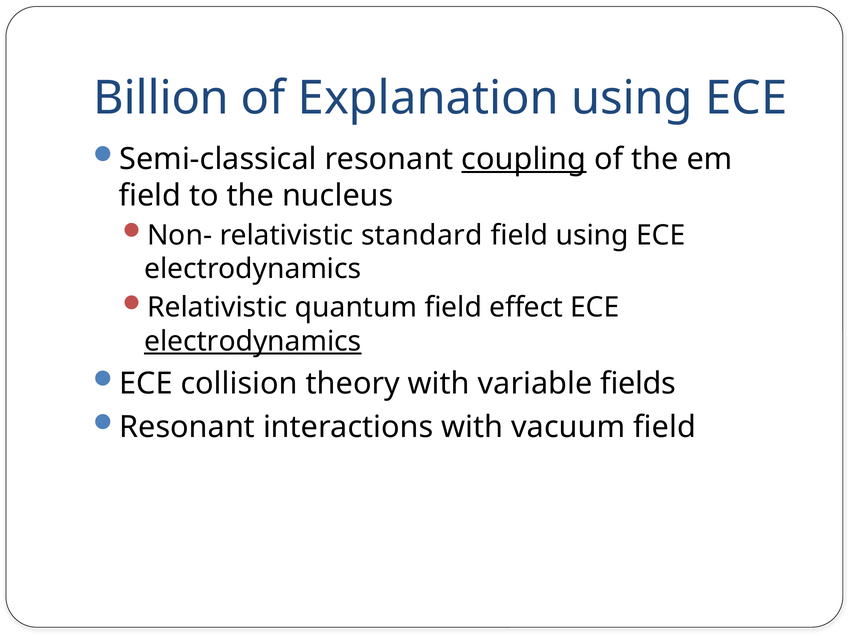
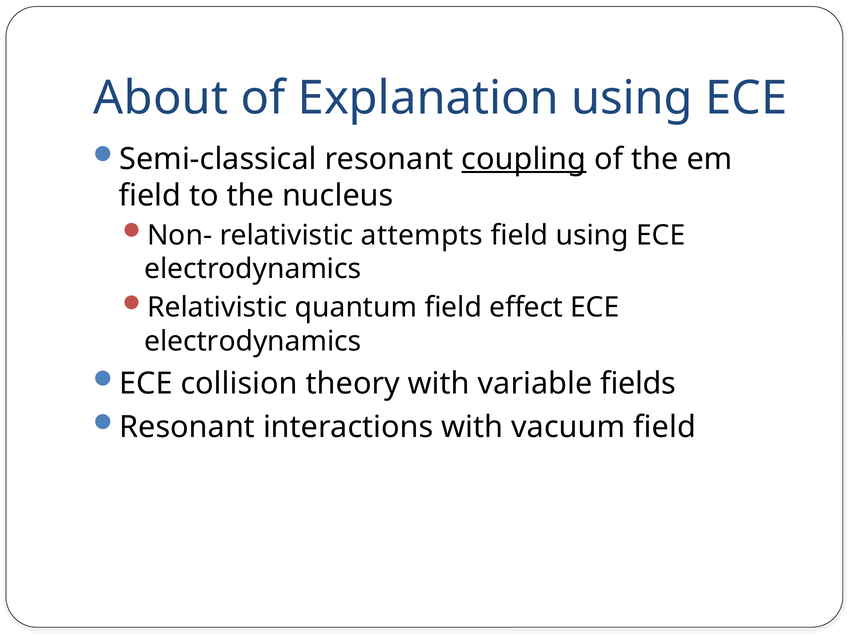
Billion: Billion -> About (161, 98)
standard: standard -> attempts (422, 235)
electrodynamics underline: present -> none (253, 342)
